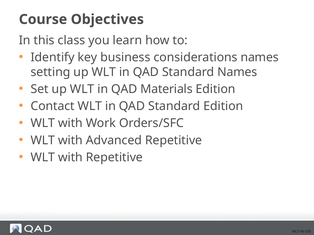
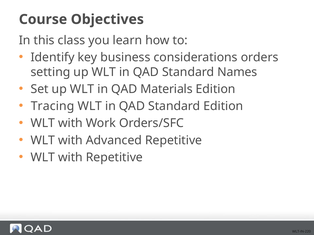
considerations names: names -> orders (260, 57)
Contact: Contact -> Tracing (53, 106)
